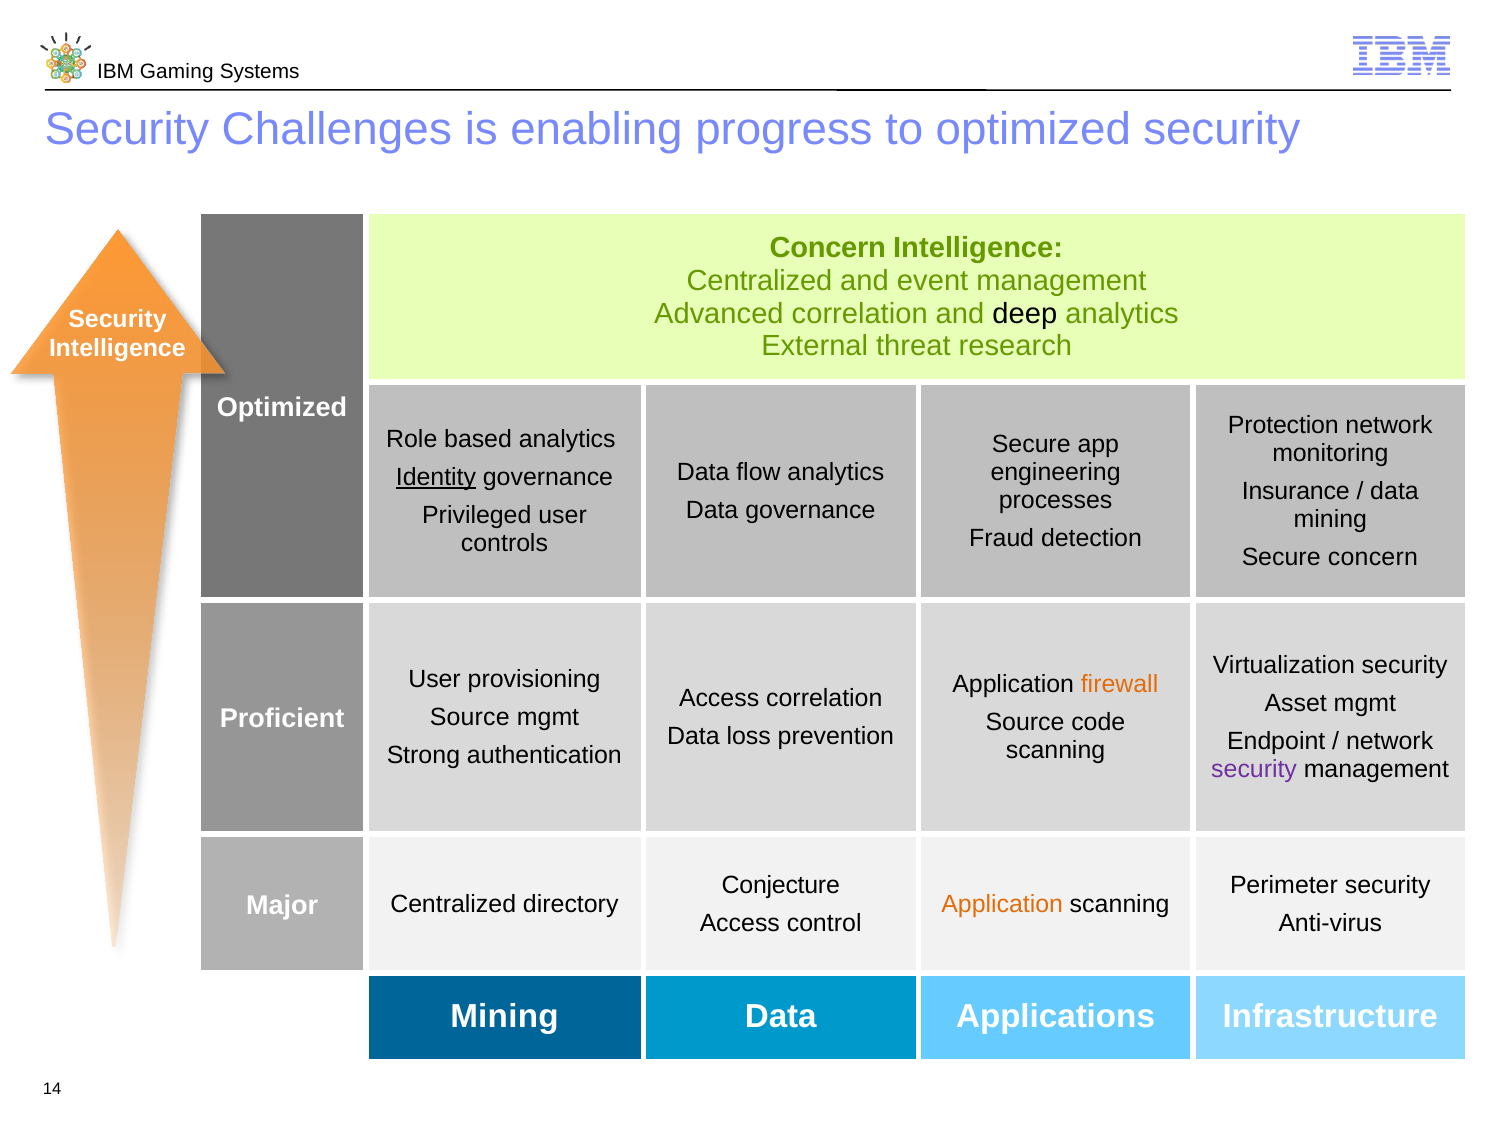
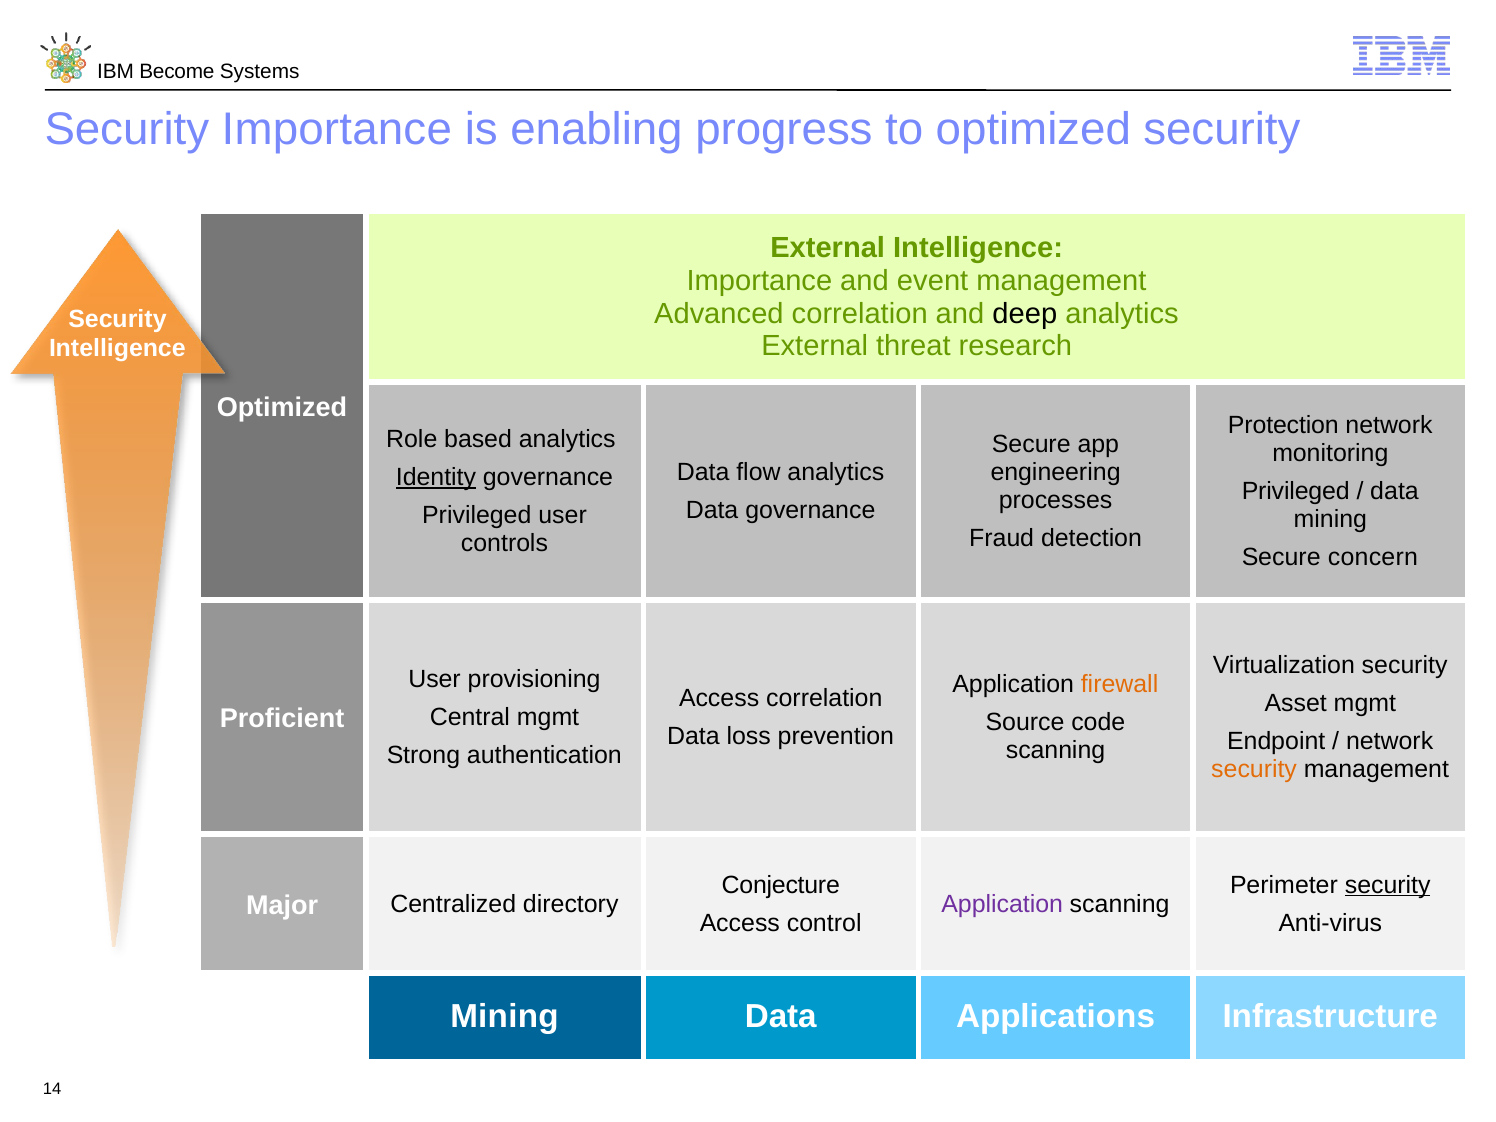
Gaming: Gaming -> Become (177, 71)
Security Challenges: Challenges -> Importance (337, 129)
Concern: Concern -> External (828, 248)
Centralized: Centralized -> Importance (759, 281)
Insurance: Insurance -> Privileged (1296, 491)
Source: Source -> Central (470, 718)
security colour: purple -> orange (1254, 769)
security underline: none -> present (1388, 885)
Application colour: orange -> purple (1002, 904)
